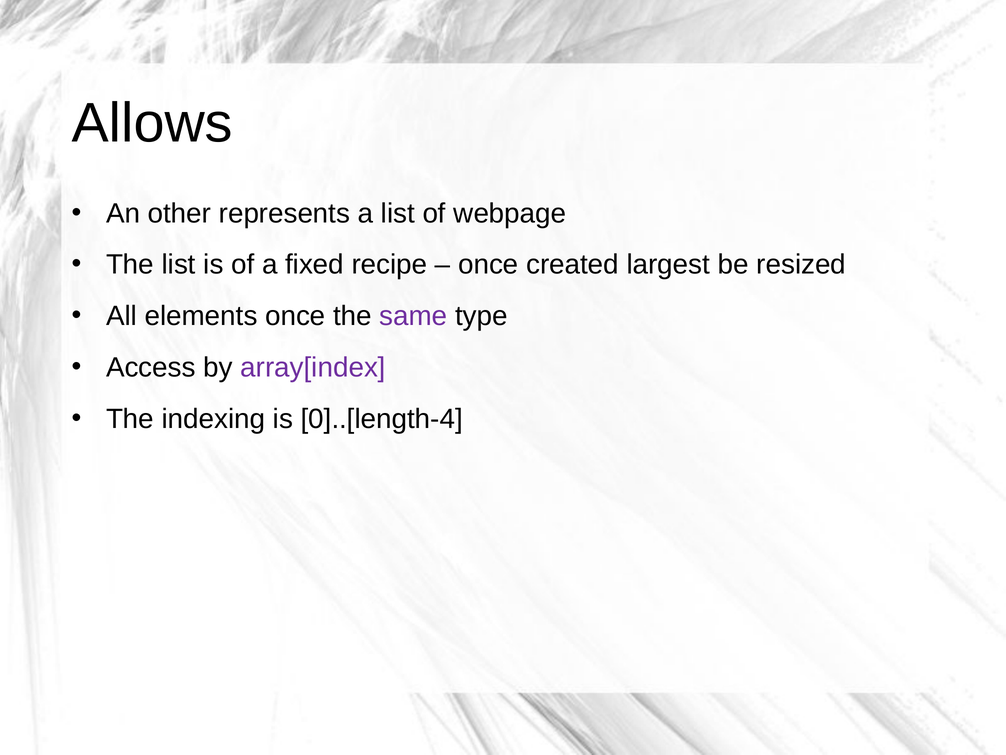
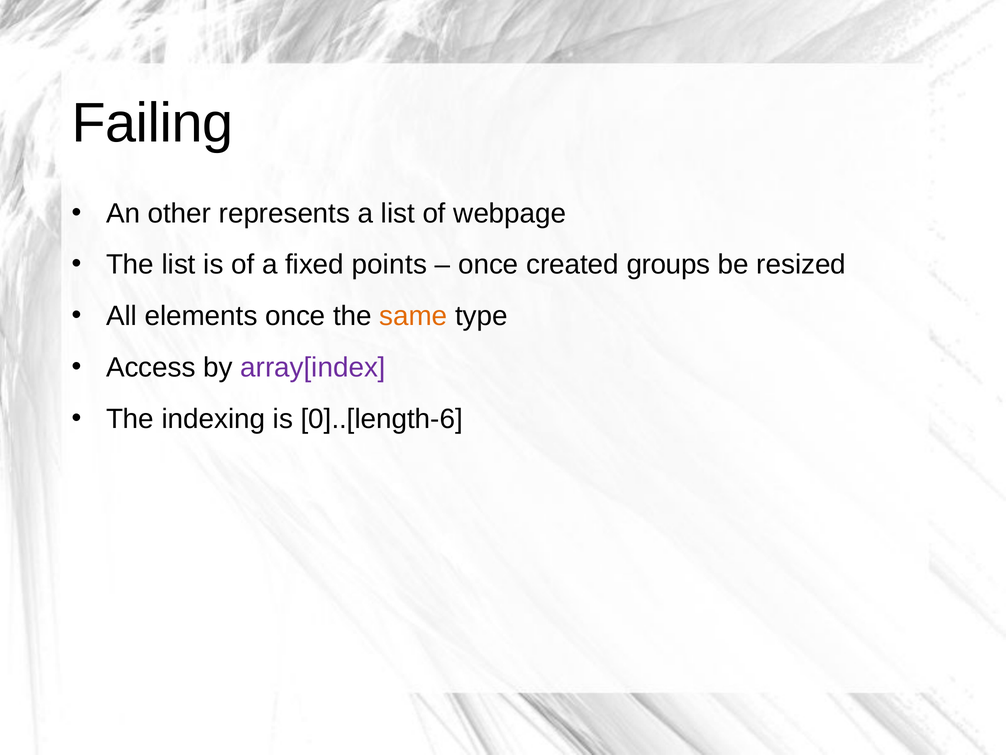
Allows: Allows -> Failing (153, 123)
recipe: recipe -> points (389, 265)
largest: largest -> groups (668, 265)
same colour: purple -> orange (413, 316)
0]..[length-4: 0]..[length-4 -> 0]..[length-6 (382, 419)
